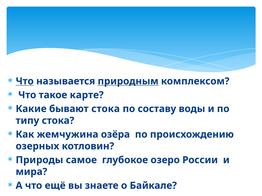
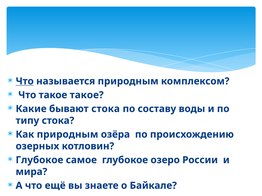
природным underline: present -> none (128, 81)
такое карте: карте -> такое (87, 95)
Как жемчужина: жемчужина -> природным (68, 135)
Природы: Природы -> Глубокое (39, 160)
